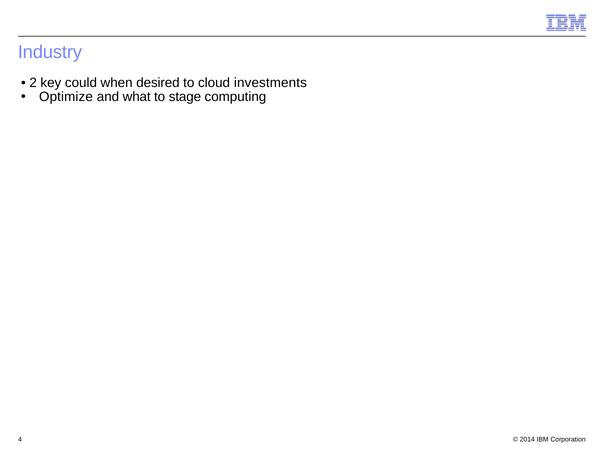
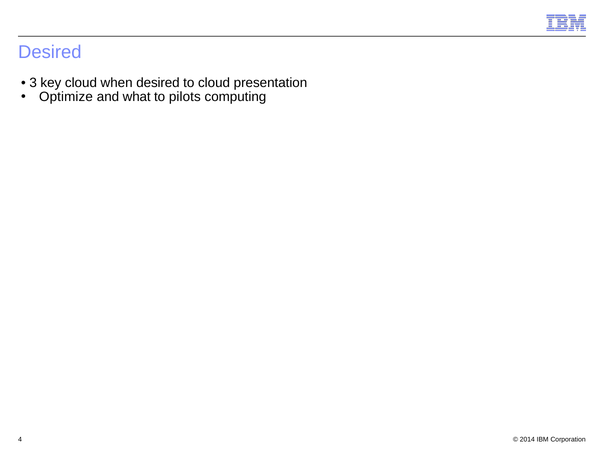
Industry: Industry -> Desired (50, 52)
2: 2 -> 3 (33, 83)
key could: could -> cloud (81, 83)
investments: investments -> presentation (270, 83)
stage: stage -> pilots (185, 97)
